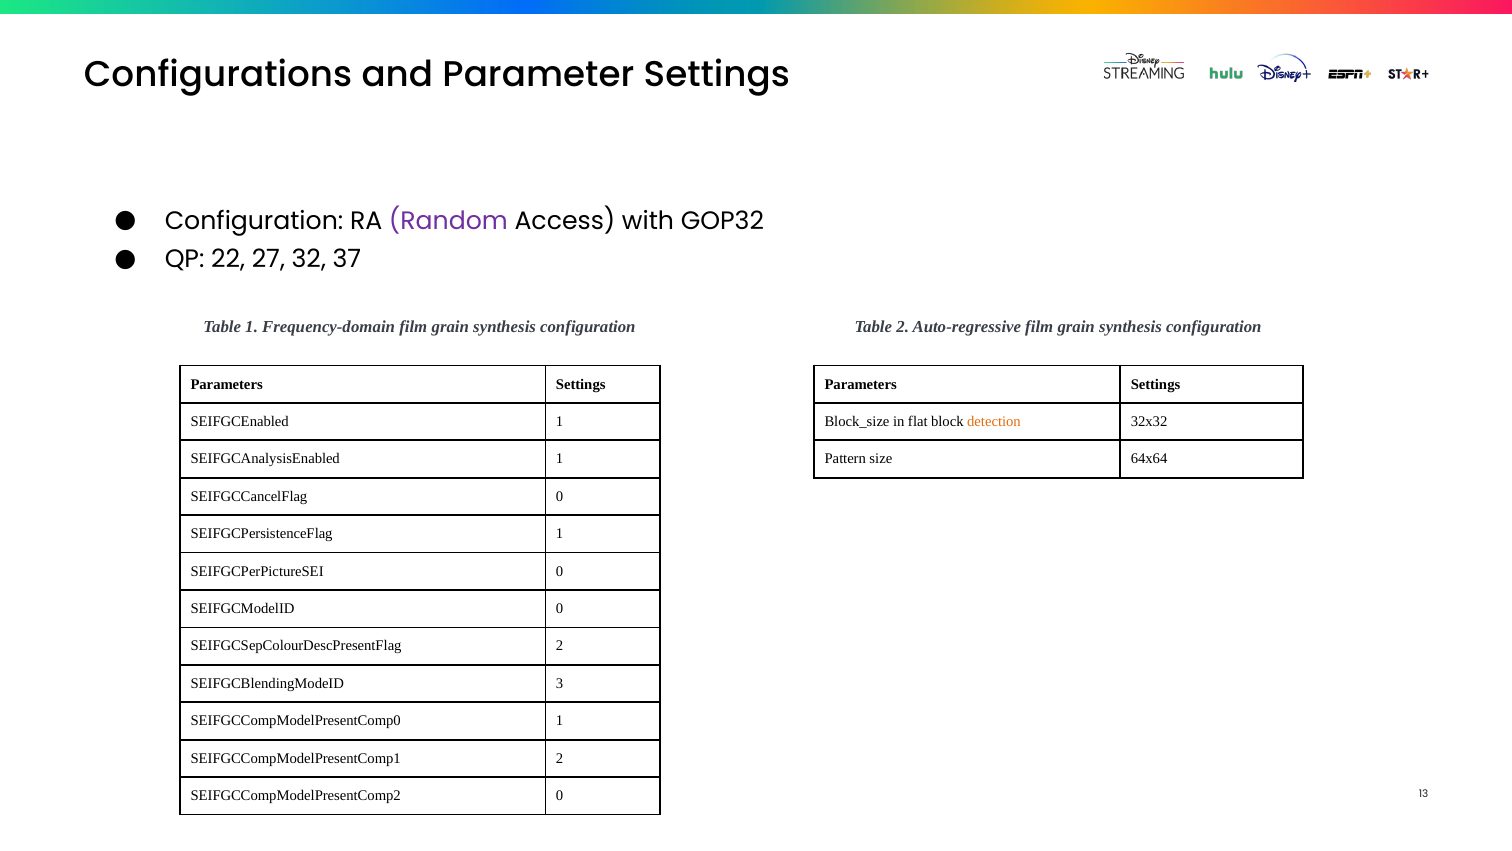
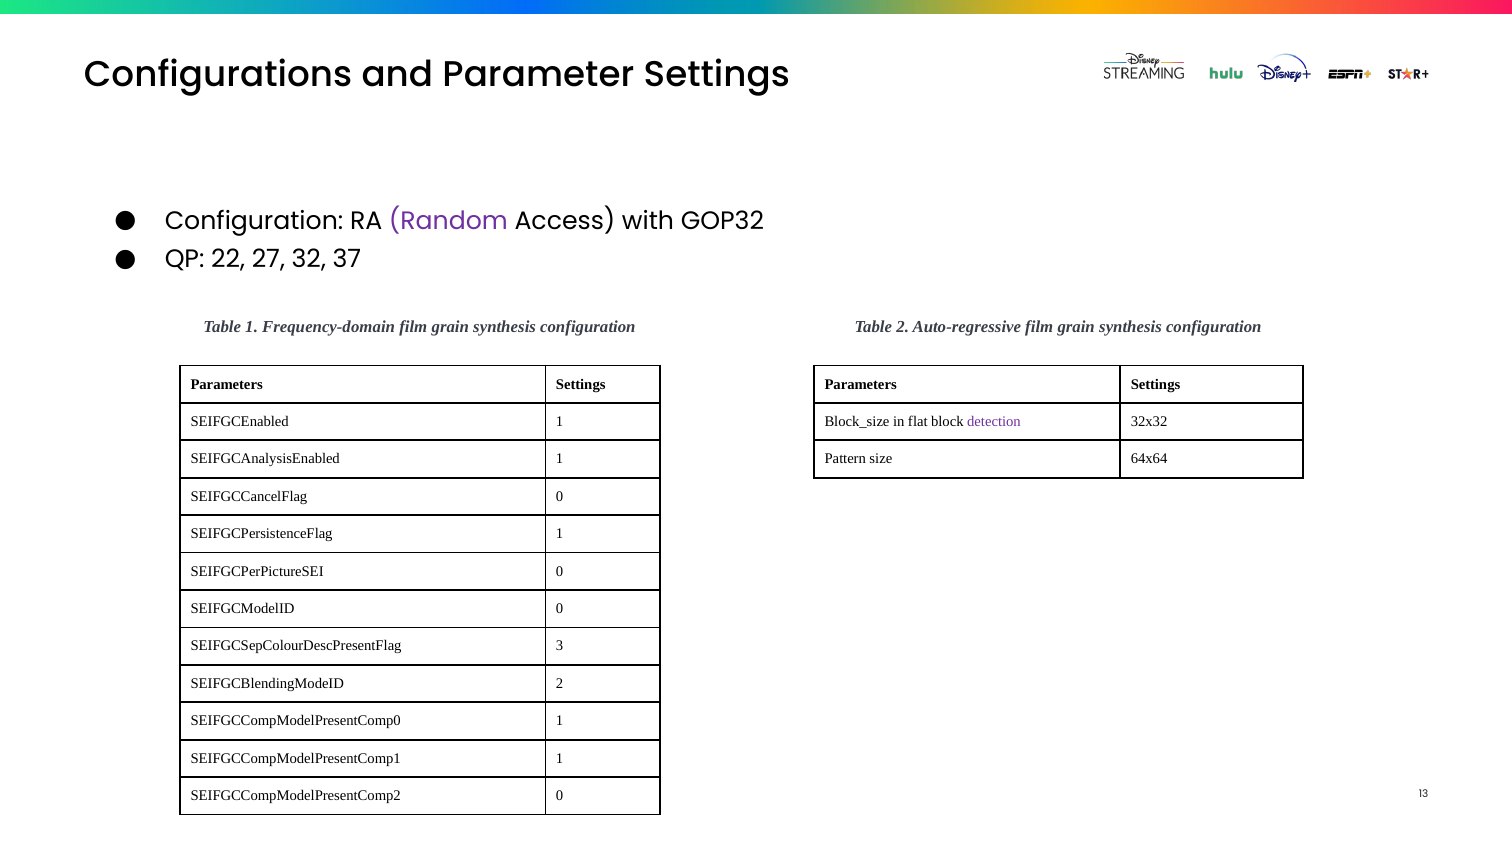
detection colour: orange -> purple (994, 421)
SEIFGCSepColourDescPresentFlag 2: 2 -> 3 (560, 646)
SEIFGCBlendingModeID 3: 3 -> 2 (560, 683)
SEIFGCCompModelPresentComp1 2: 2 -> 1 (560, 758)
